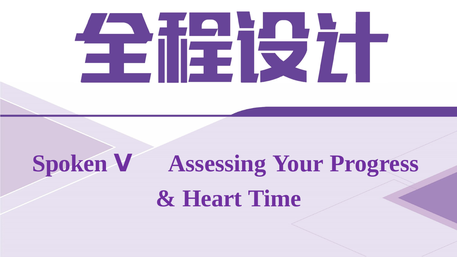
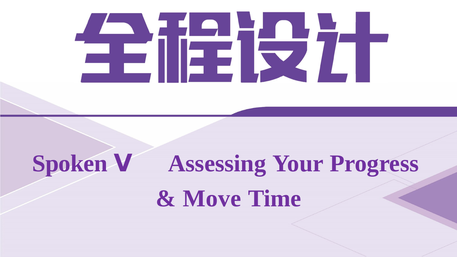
Heart: Heart -> Move (212, 199)
